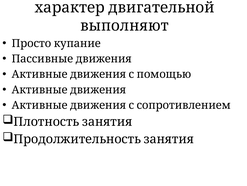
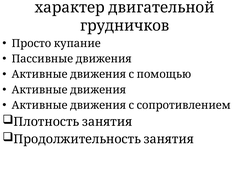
выполняют: выполняют -> грудничков (125, 26)
